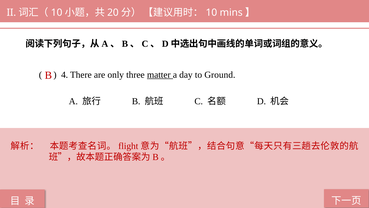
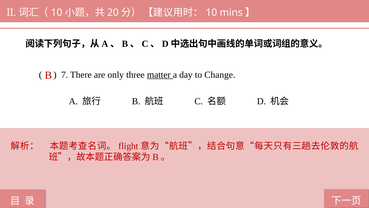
4: 4 -> 7 (65, 75)
Ground: Ground -> Change (220, 75)
